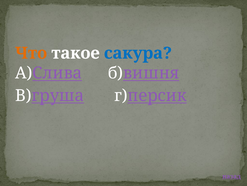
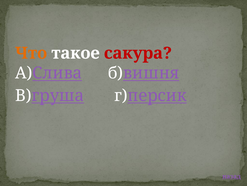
сакура colour: blue -> red (138, 53)
